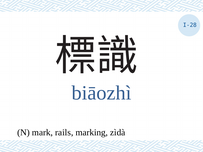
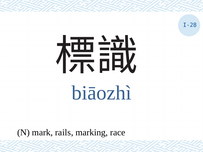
zìdà: zìdà -> race (118, 133)
